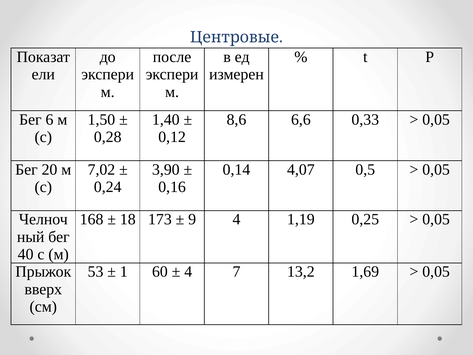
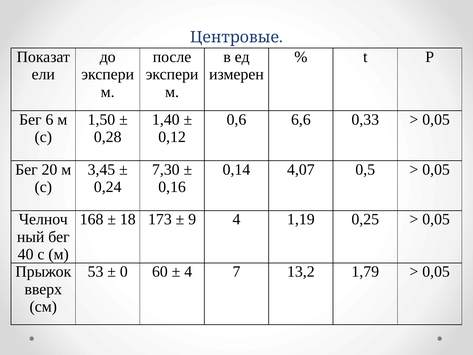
8,6: 8,6 -> 0,6 (236, 119)
7,02: 7,02 -> 3,45 (101, 169)
3,90: 3,90 -> 7,30 (166, 169)
1: 1 -> 0 (124, 272)
1,69: 1,69 -> 1,79 (365, 272)
